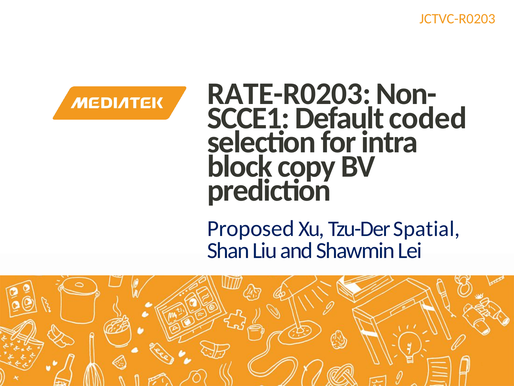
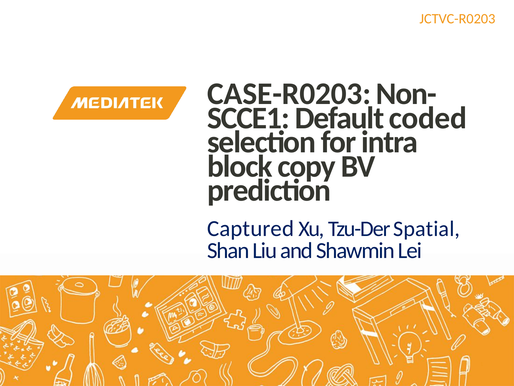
RATE-R0203: RATE-R0203 -> CASE-R0203 (289, 94)
Proposed: Proposed -> Captured (251, 228)
